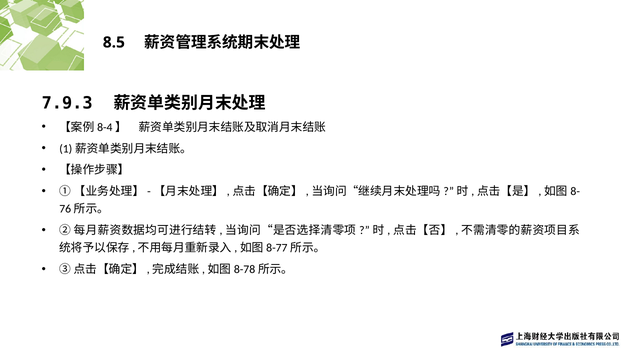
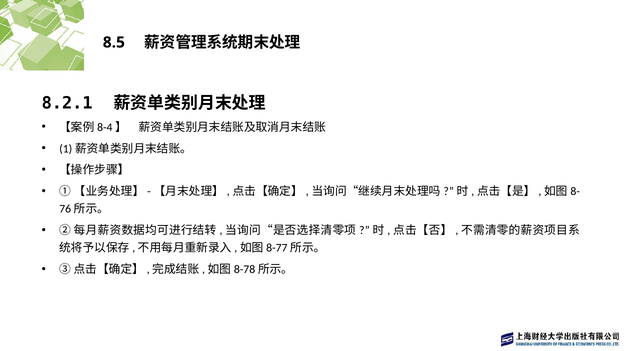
7.9.3: 7.9.3 -> 8.2.1 (67, 103)
